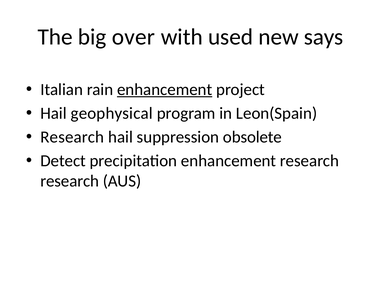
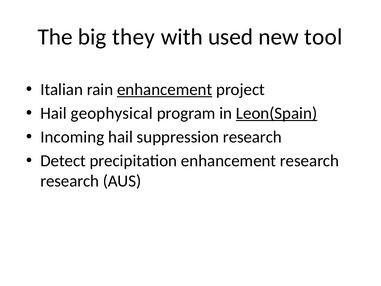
over: over -> they (133, 37)
says: says -> tool (323, 37)
Leon(Spain underline: none -> present (277, 113)
Research: Research -> Incoming (72, 137)
suppression obsolete: obsolete -> research (252, 137)
